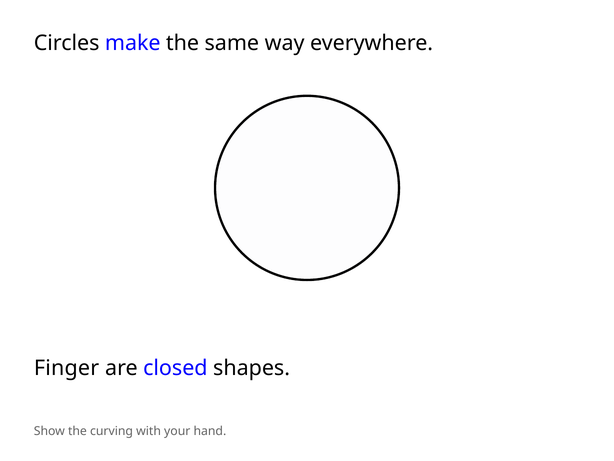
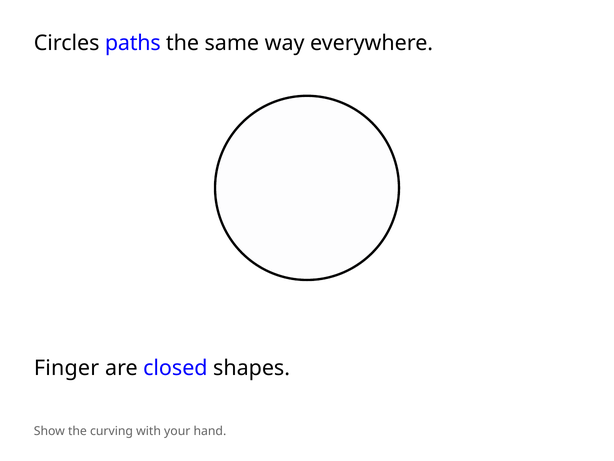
make: make -> paths (133, 43)
